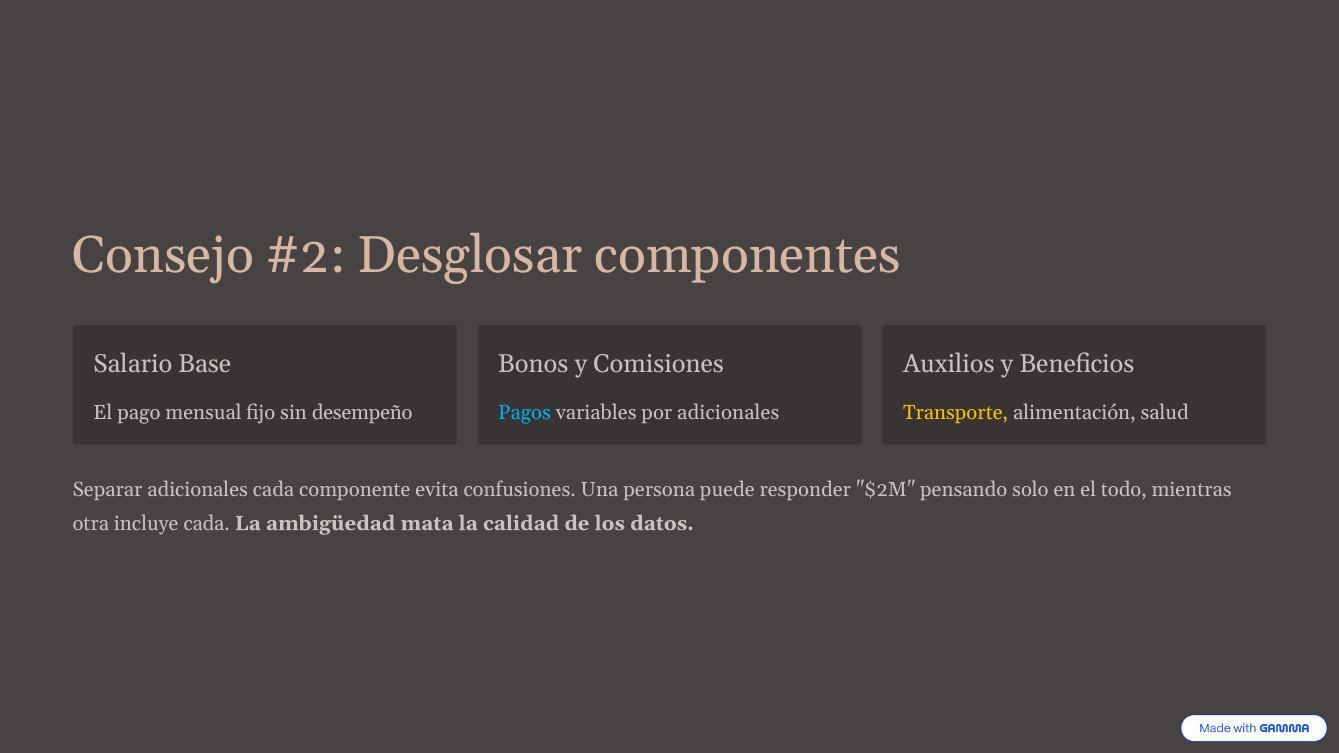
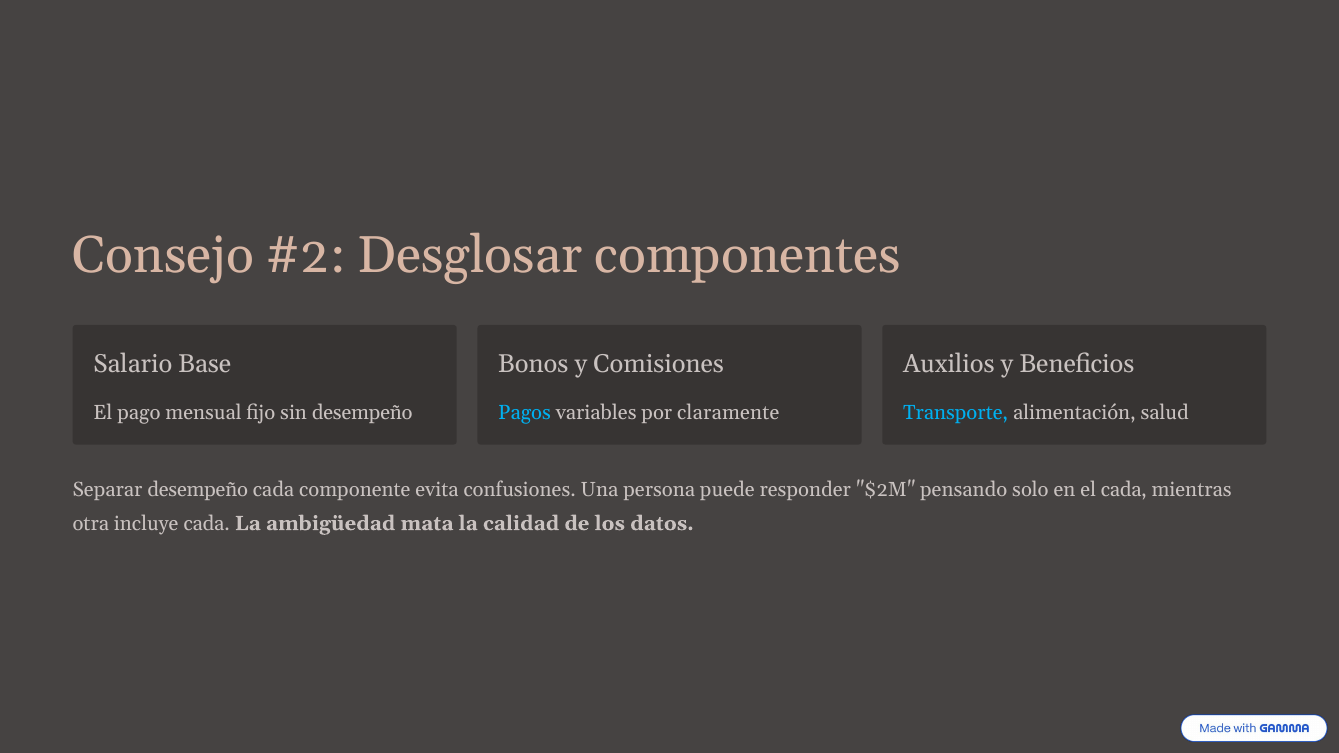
por adicionales: adicionales -> claramente (728, 413)
Transporte colour: yellow -> light blue (956, 413)
Separar adicionales: adicionales -> desempeño (198, 490)
el todo: todo -> cada (1124, 490)
